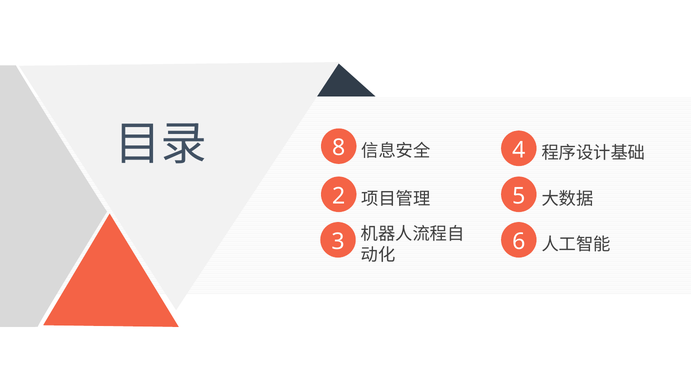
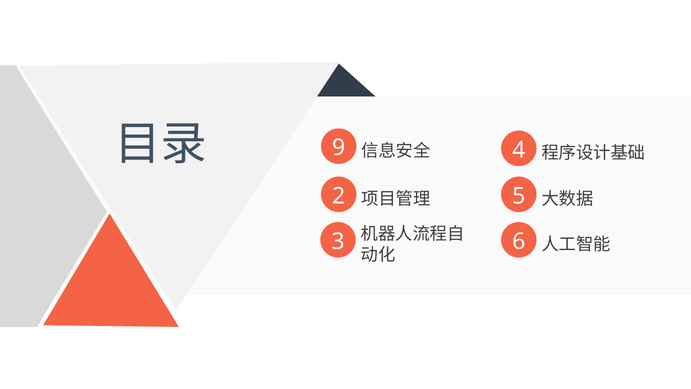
8: 8 -> 9 (339, 148)
